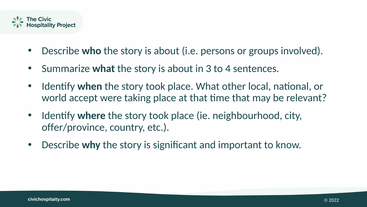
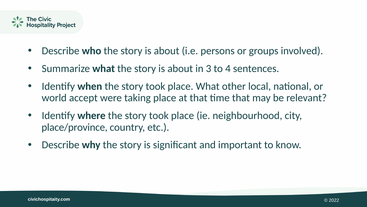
offer/province: offer/province -> place/province (75, 127)
